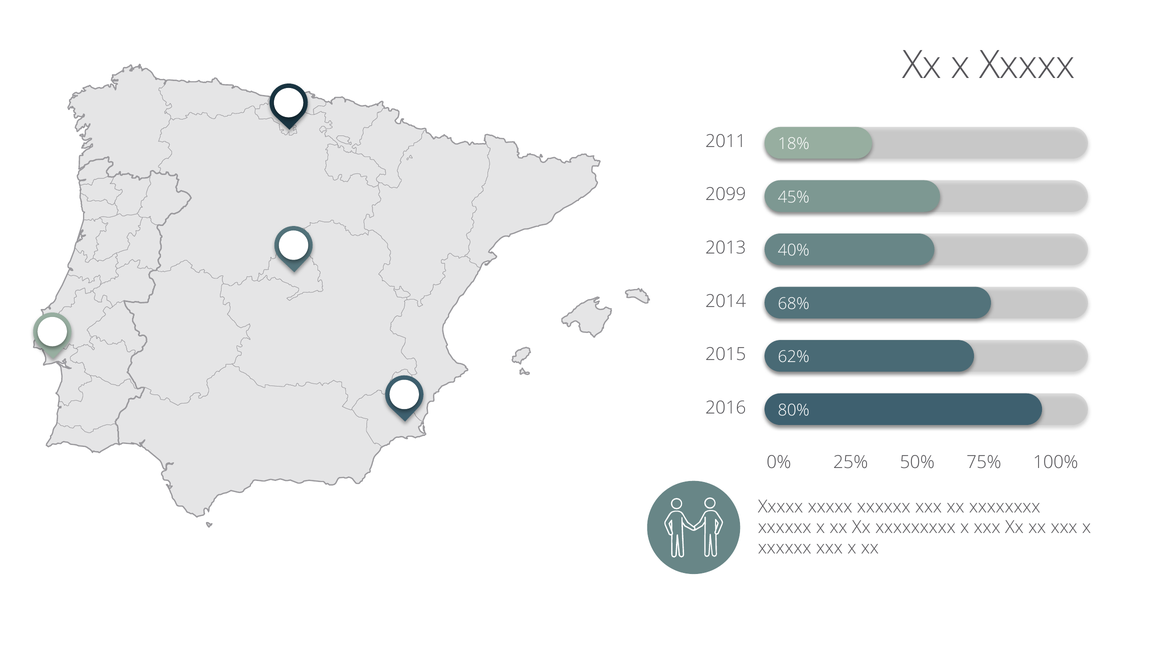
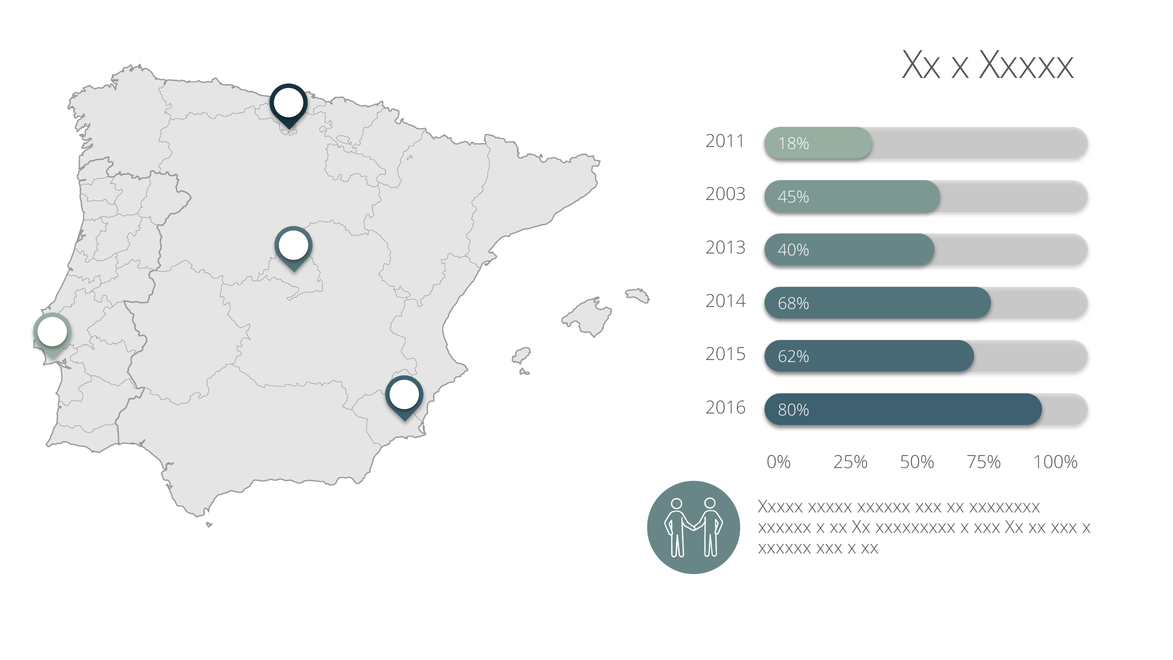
2099: 2099 -> 2003 (726, 195)
